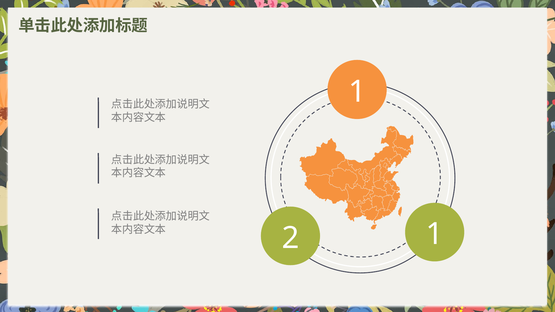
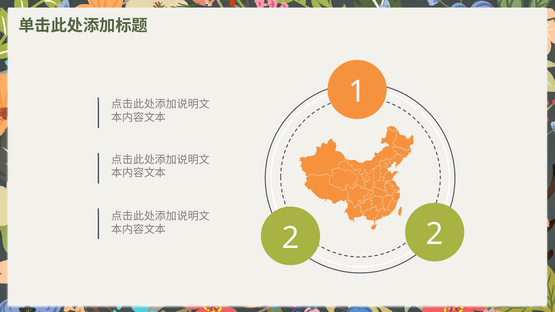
2 1: 1 -> 2 (435, 234)
